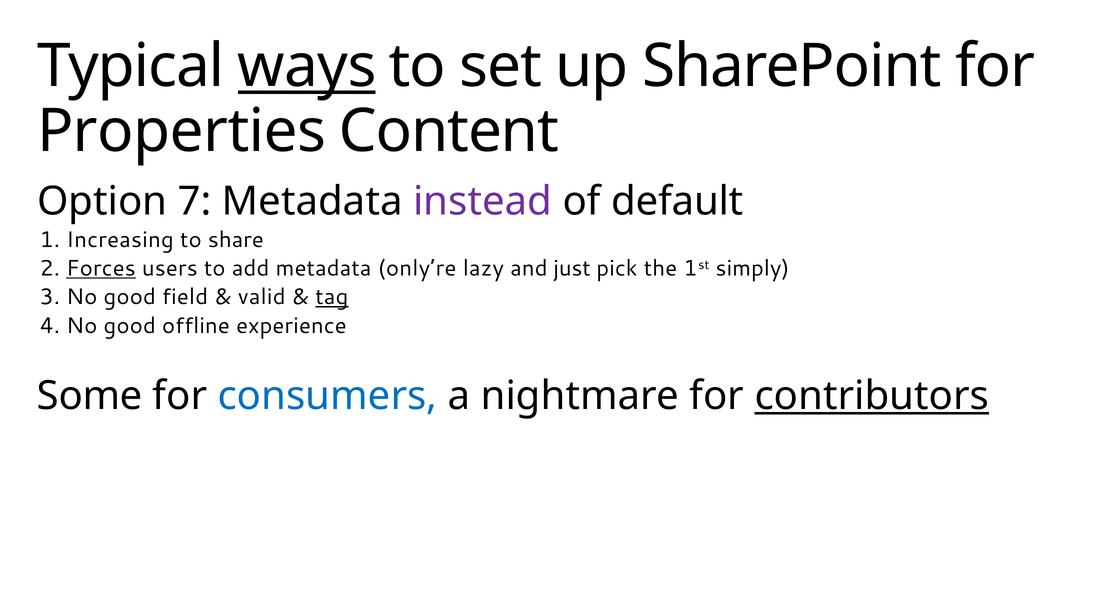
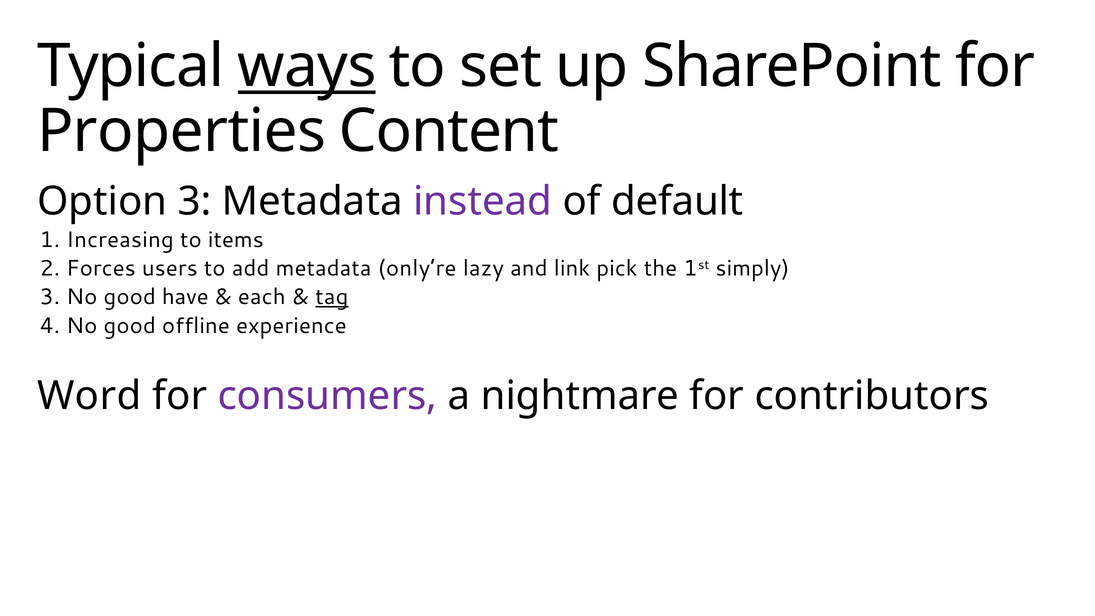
Option 7: 7 -> 3 (195, 201)
share: share -> items (236, 240)
Forces underline: present -> none (101, 268)
just: just -> link (572, 268)
field: field -> have (185, 297)
valid: valid -> each (262, 297)
Some: Some -> Word (89, 396)
consumers colour: blue -> purple (327, 396)
contributors underline: present -> none (872, 396)
